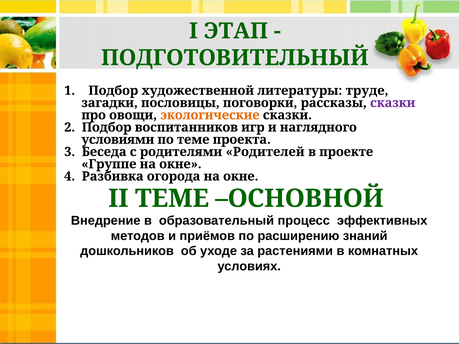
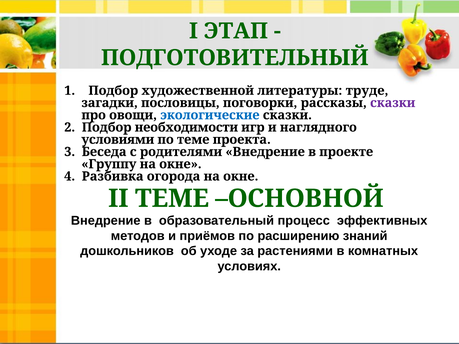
экологические colour: orange -> blue (210, 115)
воспитанников: воспитанников -> необходимости (186, 127)
родителями Родителей: Родителей -> Внедрение (265, 152)
Группе: Группе -> Группу (109, 164)
